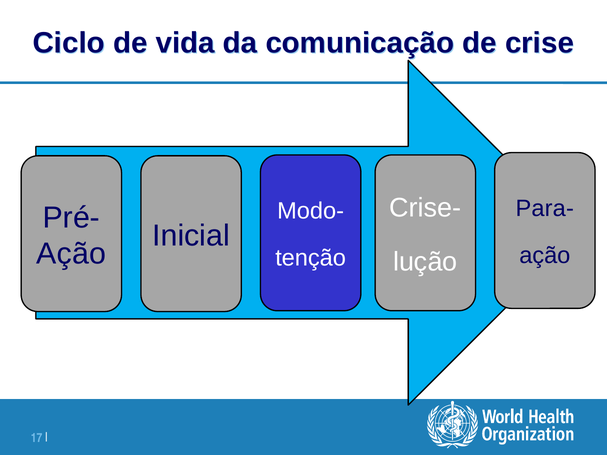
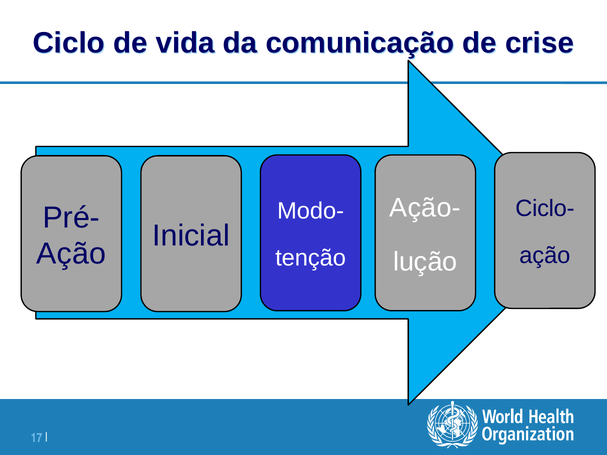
Crise-: Crise- -> Ação- (425, 208)
Para-: Para- -> Ciclo- (545, 209)
